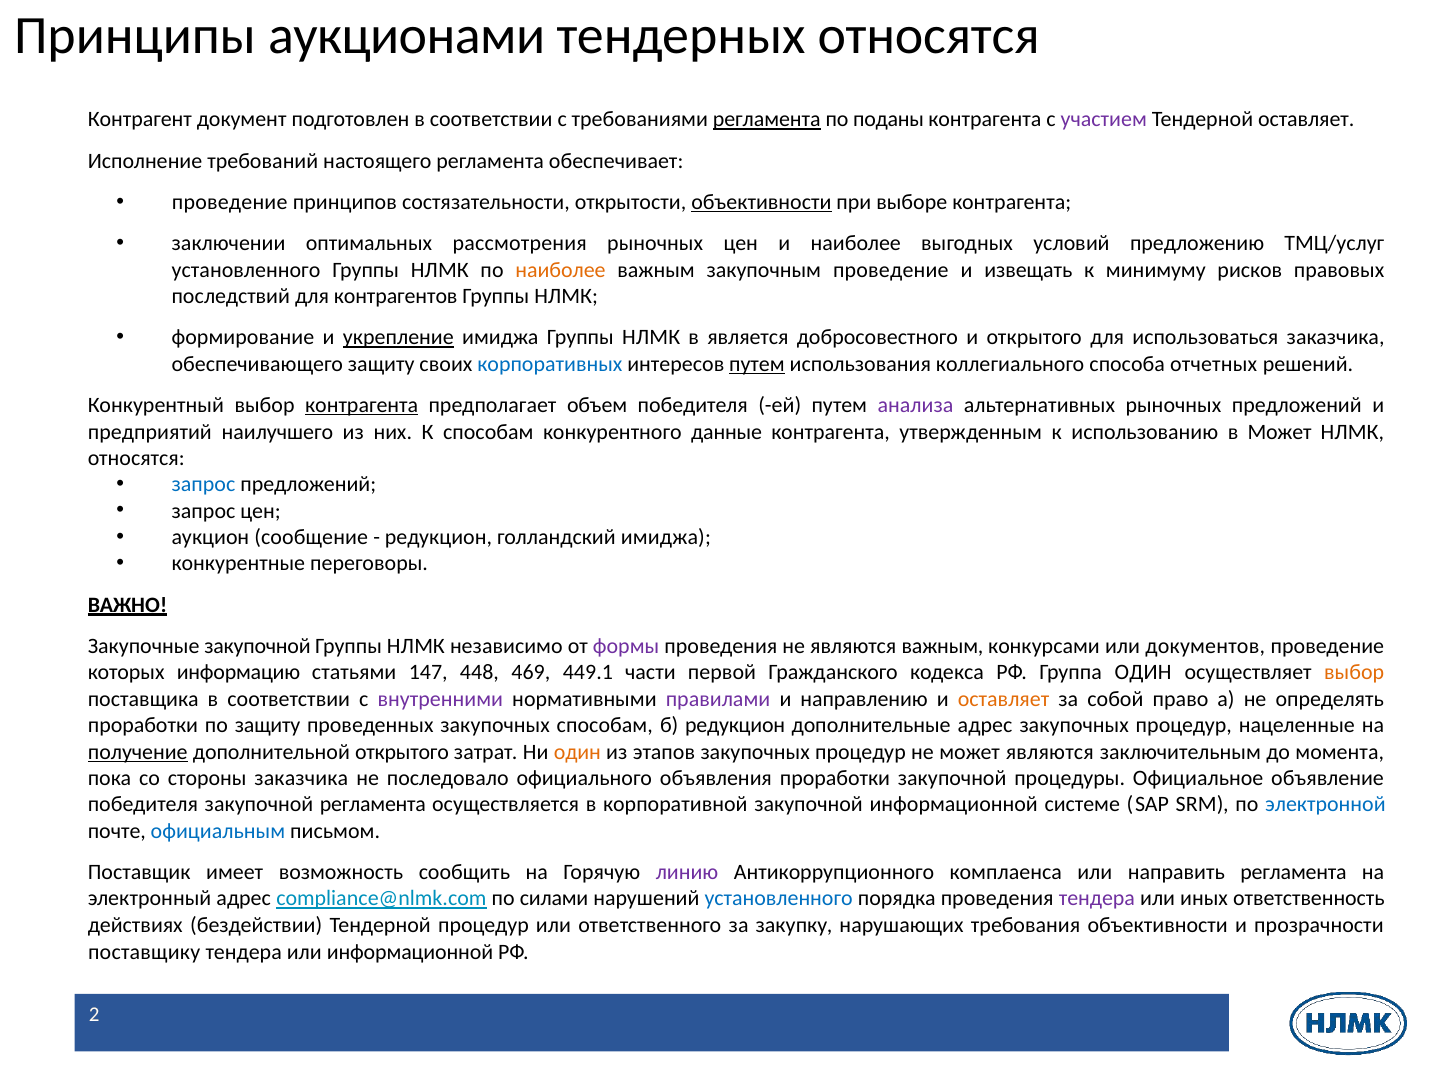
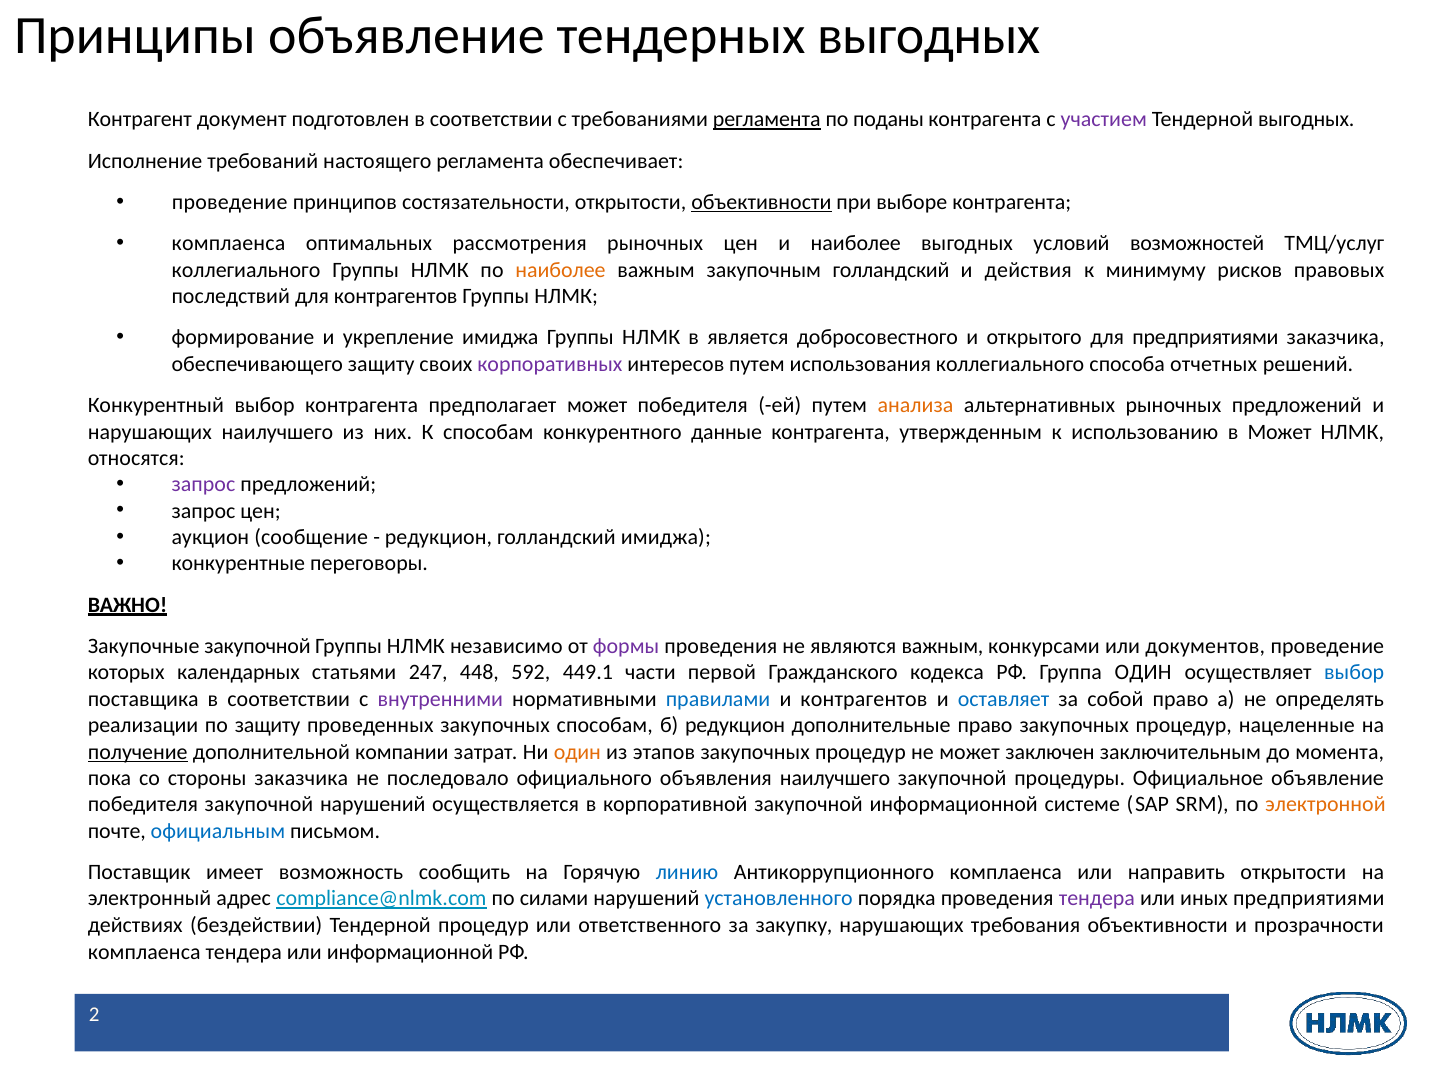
Принципы аукционами: аукционами -> объявление (406, 36)
тендерных относятся: относятся -> выгодных (929, 36)
Тендерной оставляет: оставляет -> выгодных (1306, 119)
заключении: заключении -> комплаенса (228, 243)
предложению: предложению -> возможностей (1197, 243)
установленного: установленного -> коллегиального (246, 270)
закупочным проведение: проведение -> голландский (891, 270)
извещать: извещать -> действия (1028, 270)
укрепление underline: present -> none (398, 338)
для использоваться: использоваться -> предприятиями (1205, 338)
корпоративных colour: blue -> purple (550, 364)
путем underline: present -> none (757, 364)
контрагента underline: present -> none (362, 405)
предполагает объем: объем -> может (597, 405)
анализа colour: purple -> orange (915, 405)
предприятий: предприятий -> нарушающих (150, 432)
запрос colour: blue -> purple (203, 484)
информацию: информацию -> календарных (238, 673)
147: 147 -> 247 (428, 673)
469: 469 -> 592 (531, 673)
выбор colour: orange -> blue (1354, 673)
правилами colour: purple -> blue (718, 699)
и направлению: направлению -> контрагентов (864, 699)
оставляет colour: orange -> blue (1004, 699)
проработки: проработки -> реализации (143, 725)
дополнительные адрес: адрес -> право (985, 725)
дополнительной открытого: открытого -> компании (402, 752)
может являются: являются -> заключен (1050, 752)
объявления проработки: проработки -> наилучшего (835, 778)
закупочной регламента: регламента -> нарушений (373, 804)
электронной colour: blue -> orange (1325, 804)
линию colour: purple -> blue (687, 872)
направить регламента: регламента -> открытости (1293, 872)
иных ответственность: ответственность -> предприятиями (1309, 898)
поставщику: поставщику -> комплаенса (144, 952)
